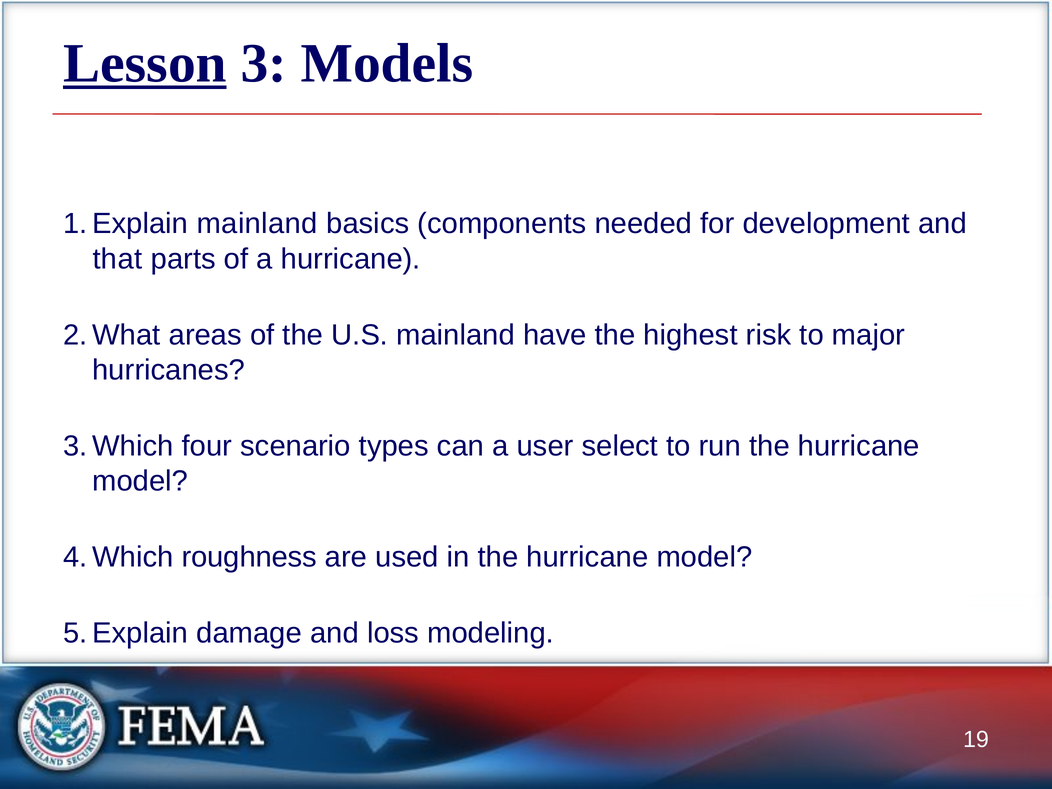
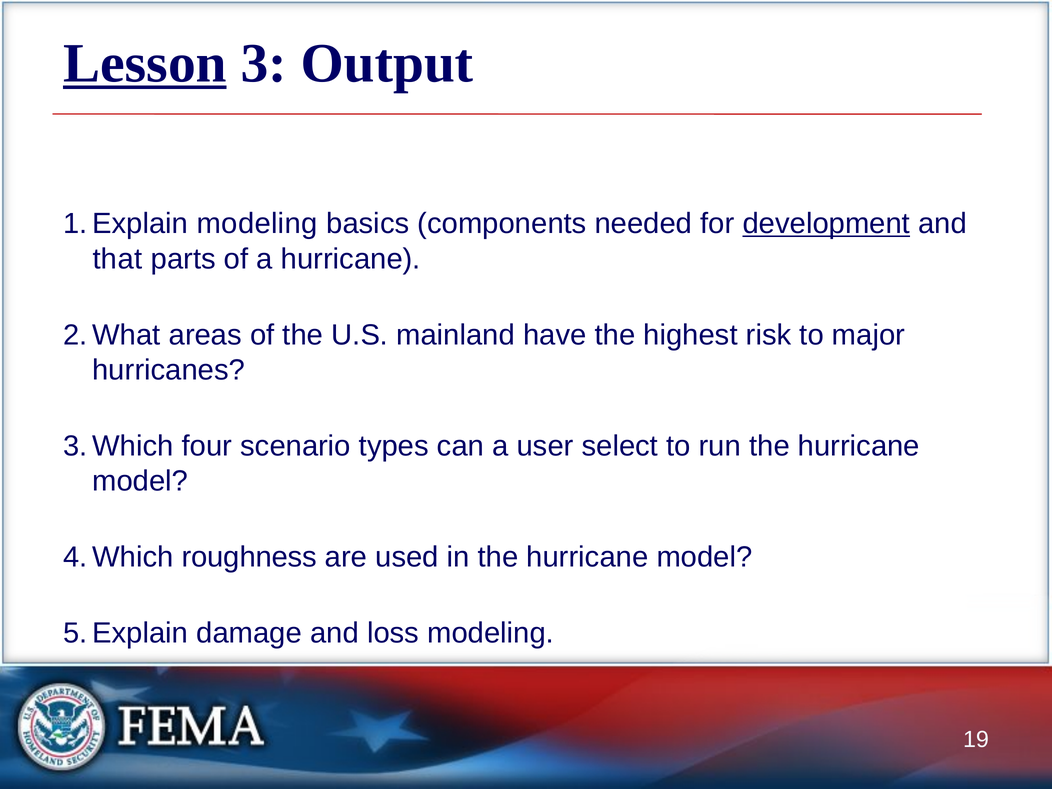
Models: Models -> Output (387, 63)
mainland: mainland -> modeling (257, 224)
development underline: none -> present (826, 224)
